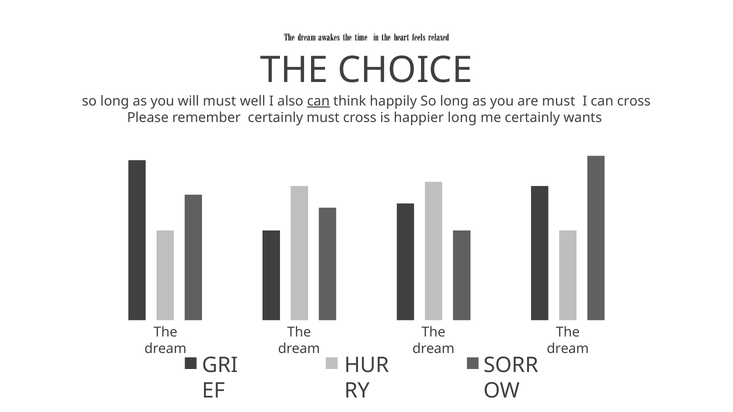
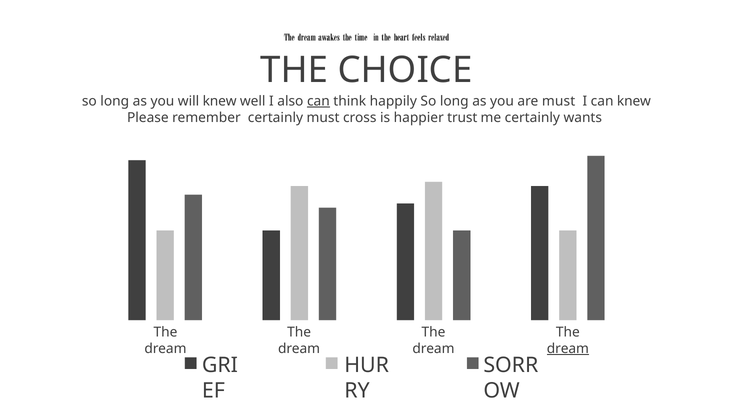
will must: must -> knew (220, 101)
can cross: cross -> knew (634, 101)
happier long: long -> trust (462, 118)
dream underline: none -> present (568, 349)
